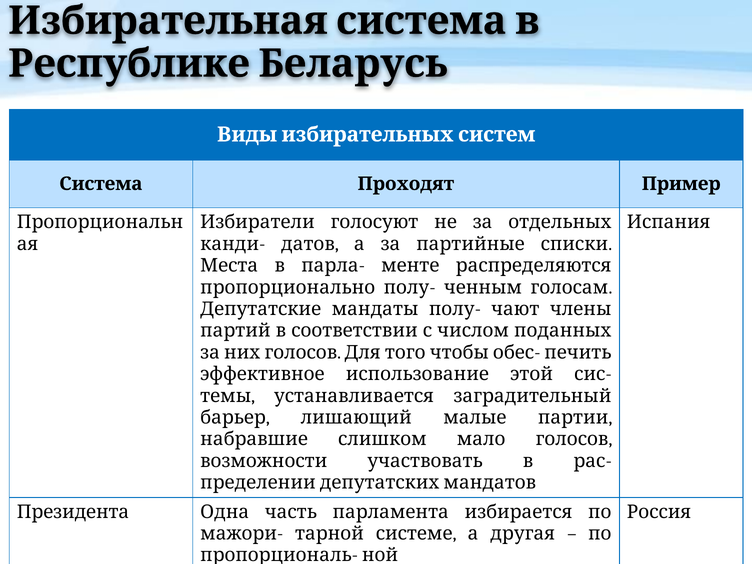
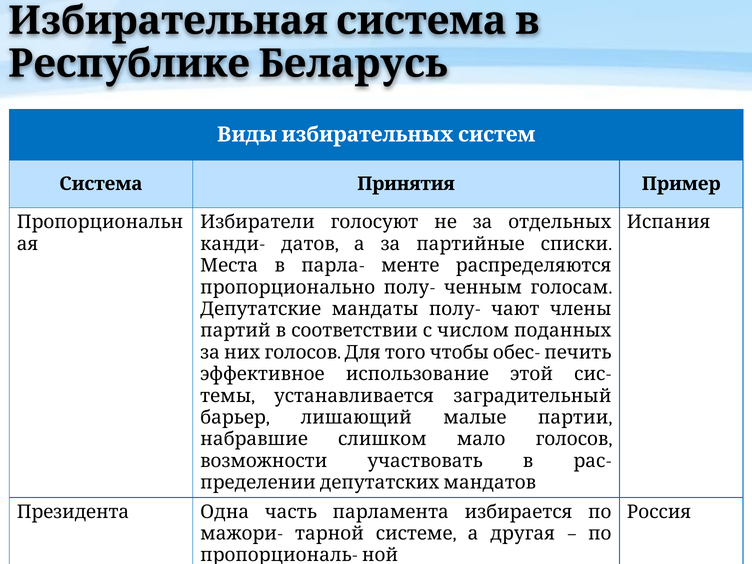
Проходят: Проходят -> Принятия (406, 184)
